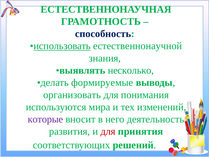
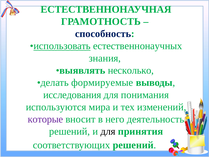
естественнонаучной: естественнонаучной -> естественнонаучных (138, 46)
организовать: организовать -> исследования (72, 95)
развития: развития -> решений (70, 131)
для colour: red -> black (108, 131)
